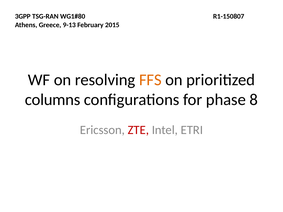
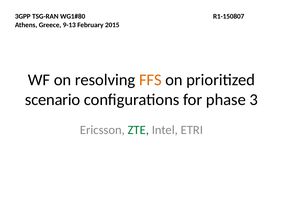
columns: columns -> scenario (53, 100)
8: 8 -> 3 (254, 100)
ZTE colour: red -> green (138, 130)
